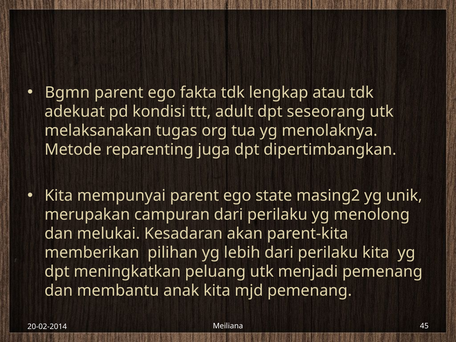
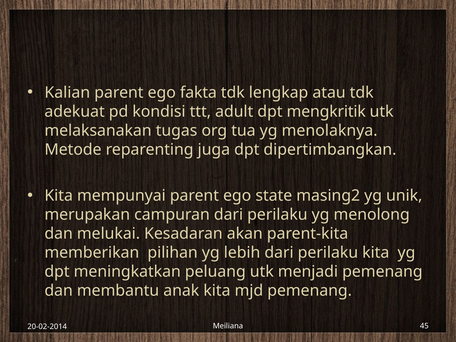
Bgmn: Bgmn -> Kalian (67, 93)
seseorang: seseorang -> mengkritik (326, 112)
